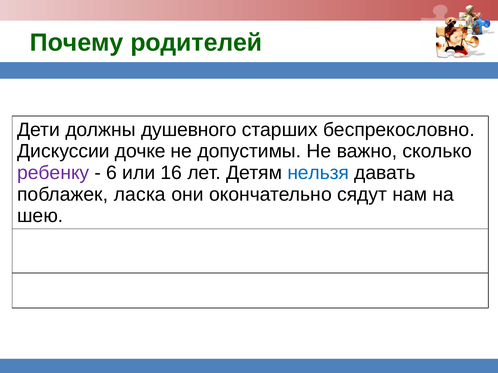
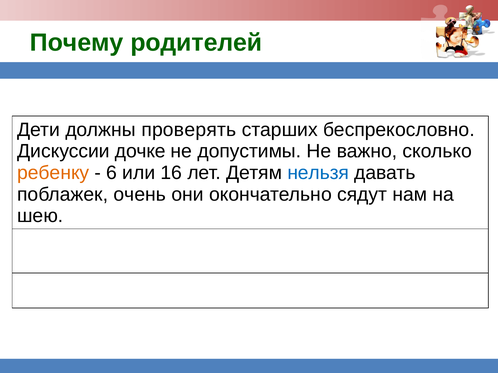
душевного: душевного -> проверять (189, 130)
ребенку colour: purple -> orange (53, 173)
ласка: ласка -> очень (140, 195)
